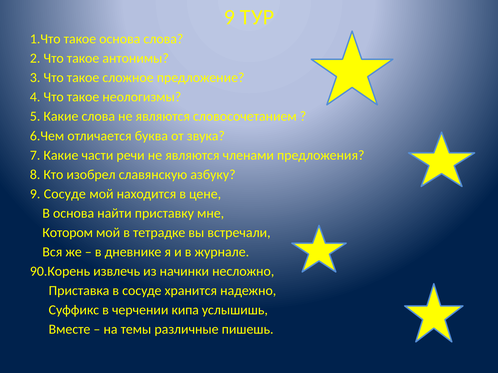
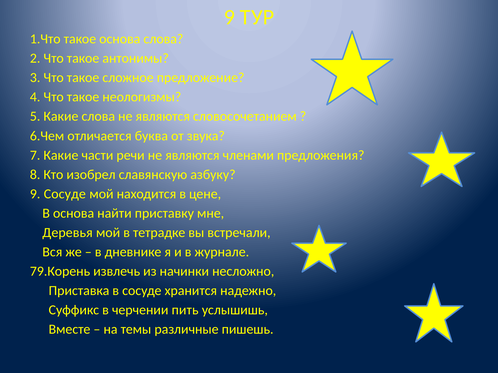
Котором: Котором -> Деревья (68, 233)
90.Корень: 90.Корень -> 79.Корень (60, 272)
кипа: кипа -> пить (185, 310)
